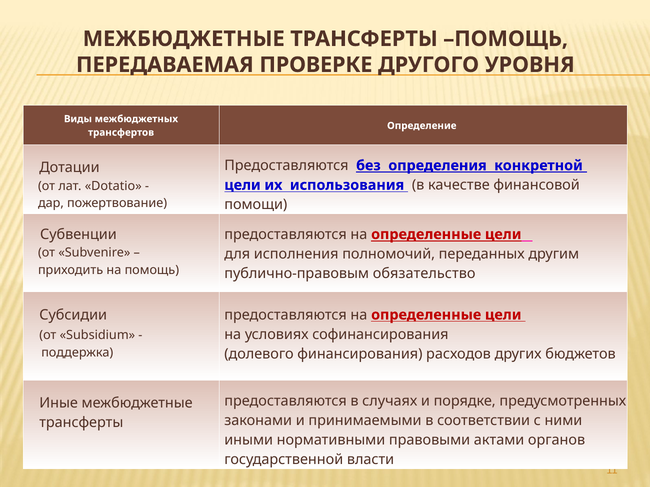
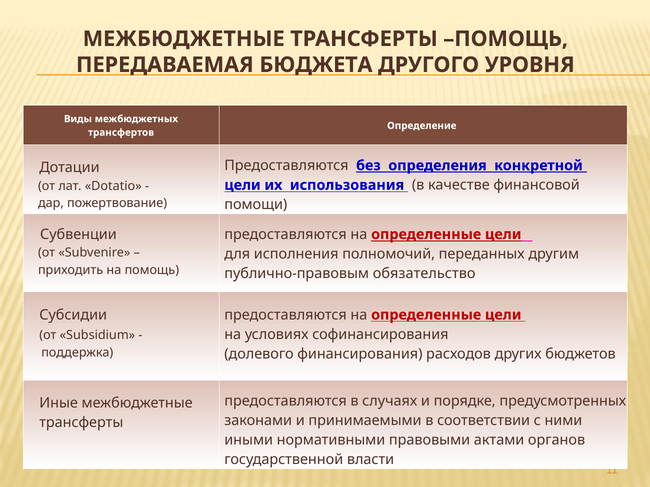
ПРОВЕРКЕ: ПРОВЕРКЕ -> БЮДЖЕТА (316, 65)
